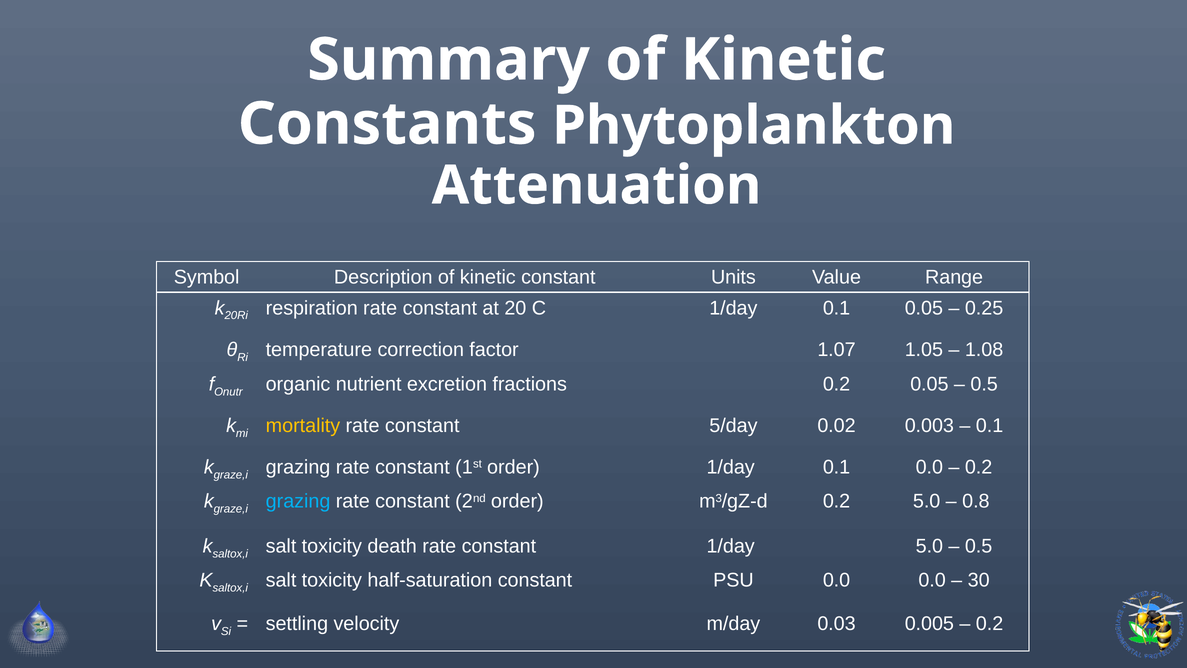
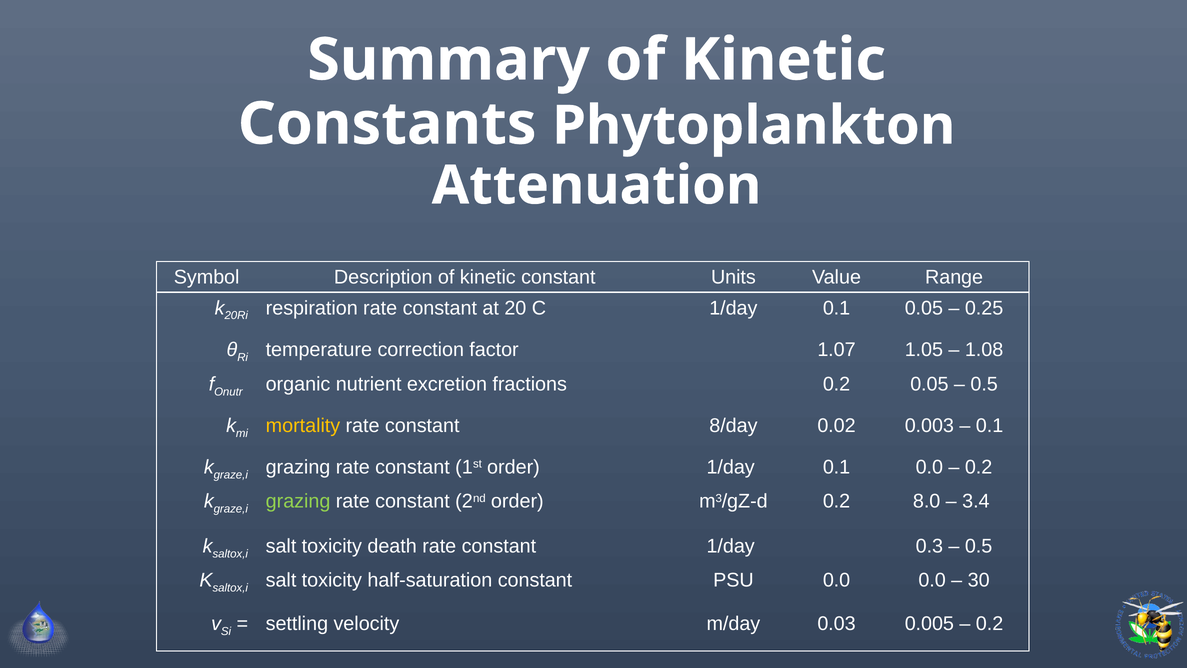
5/day: 5/day -> 8/day (733, 426)
grazing colour: light blue -> light green (298, 501)
0.2 5.0: 5.0 -> 8.0 (927, 501)
0.8: 0.8 -> 3.4 (976, 501)
1/day 5.0: 5.0 -> 0.3 (929, 546)
